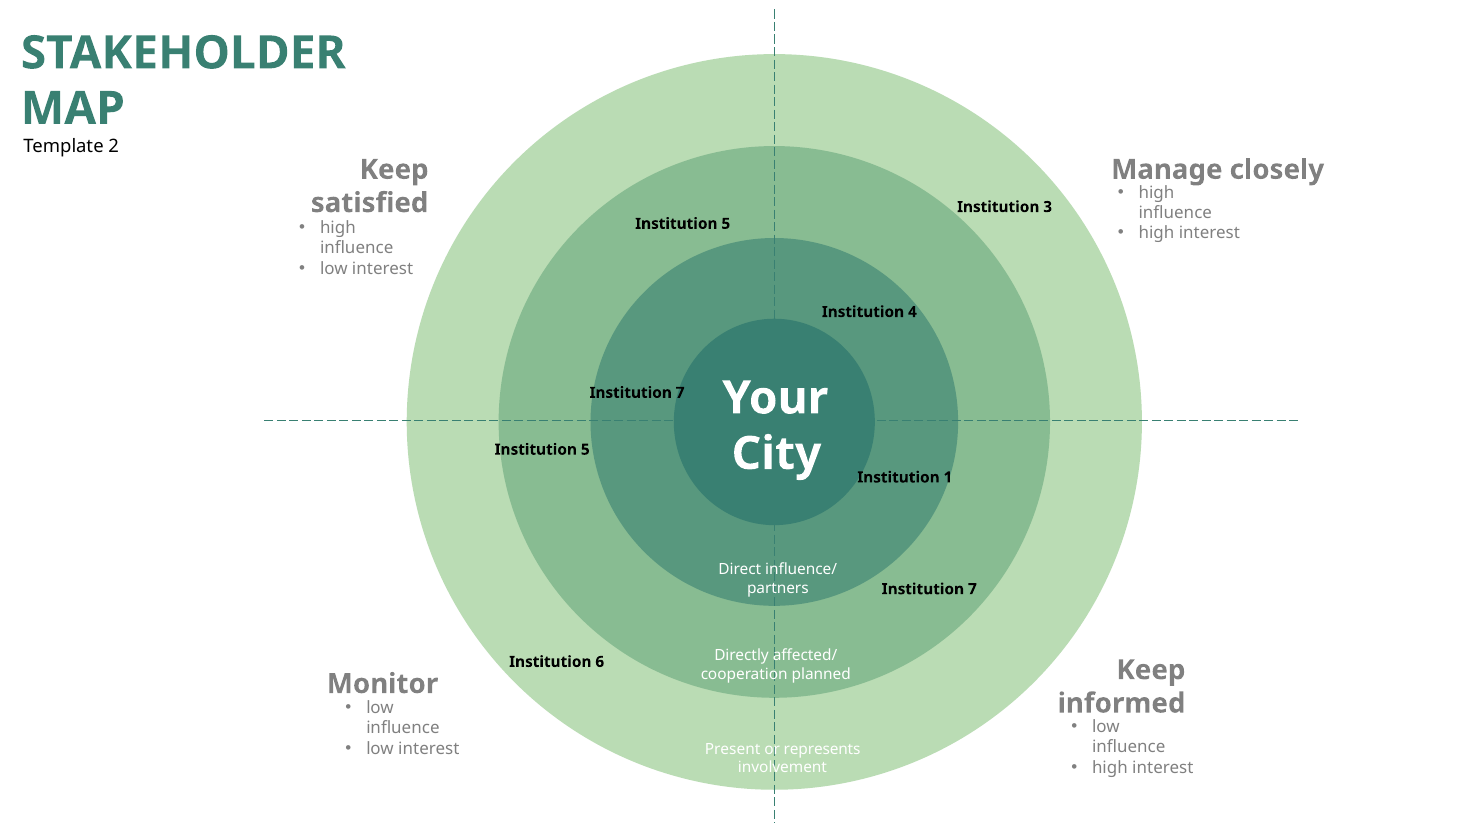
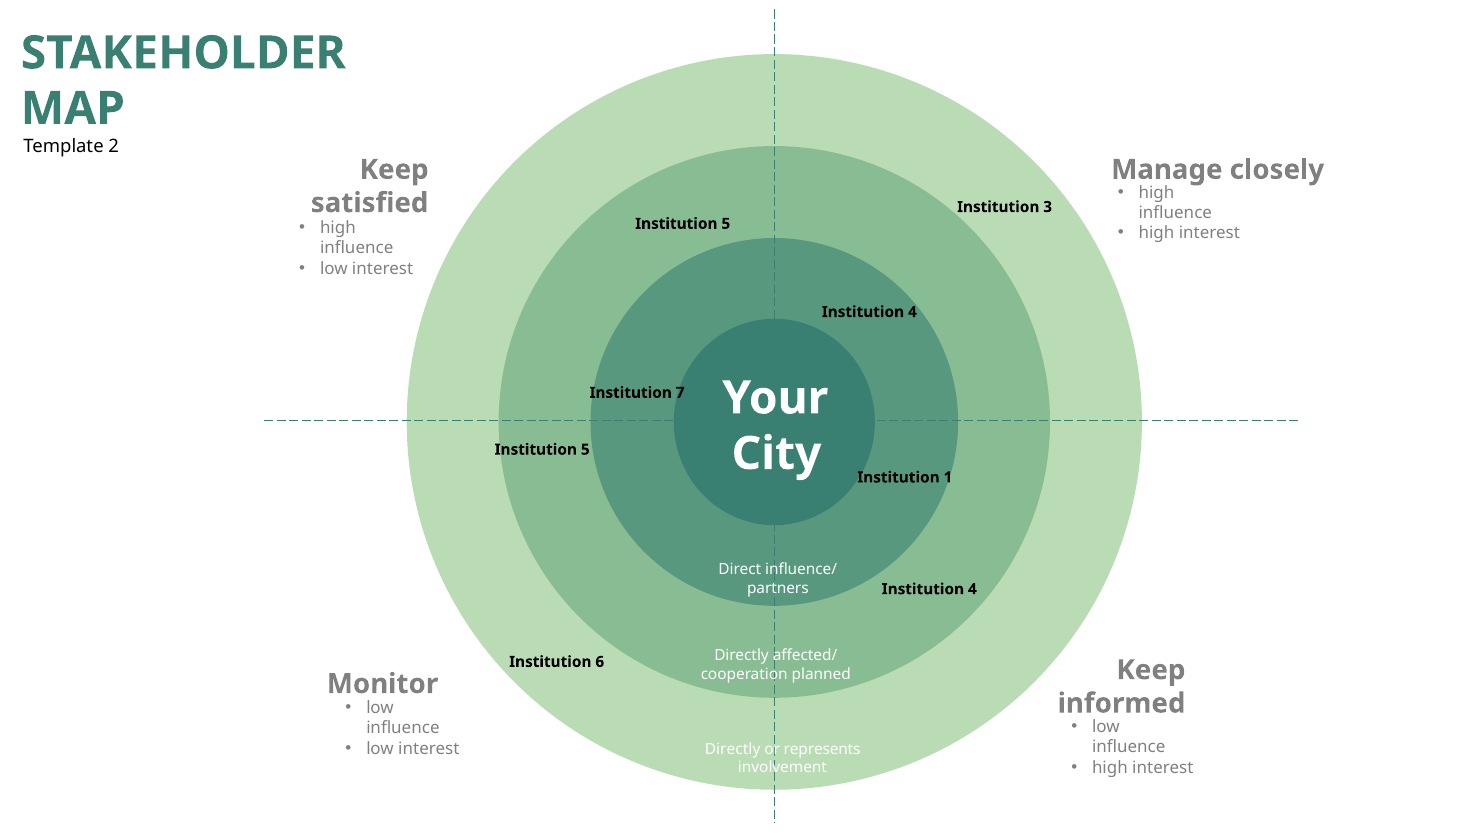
7: 7 -> 4 (972, 589)
Present: Present -> Directly (733, 749)
